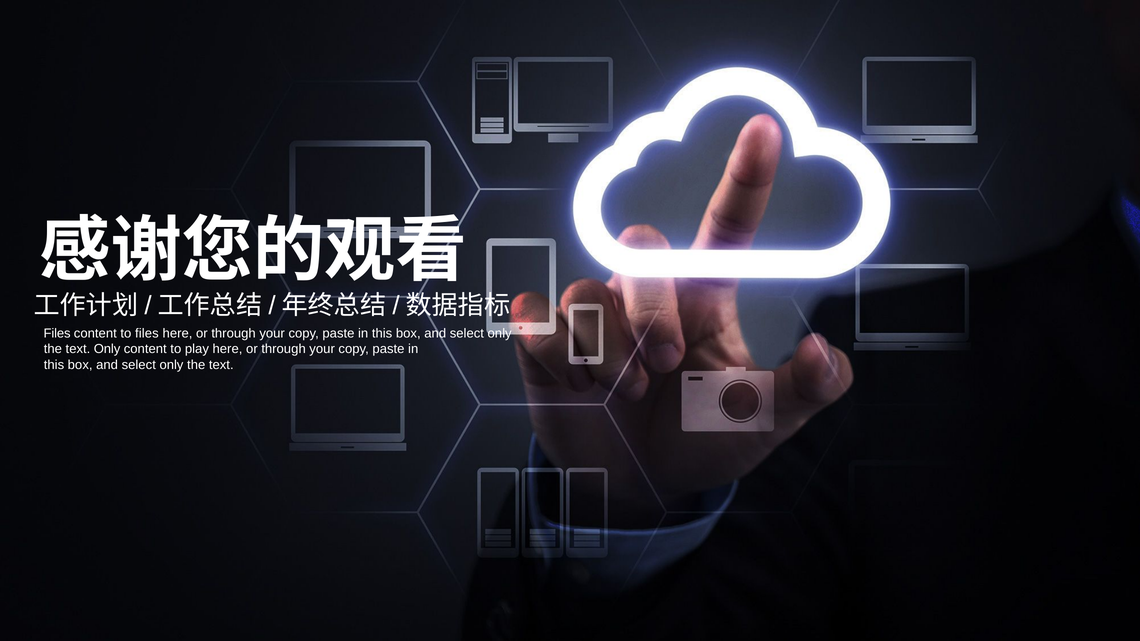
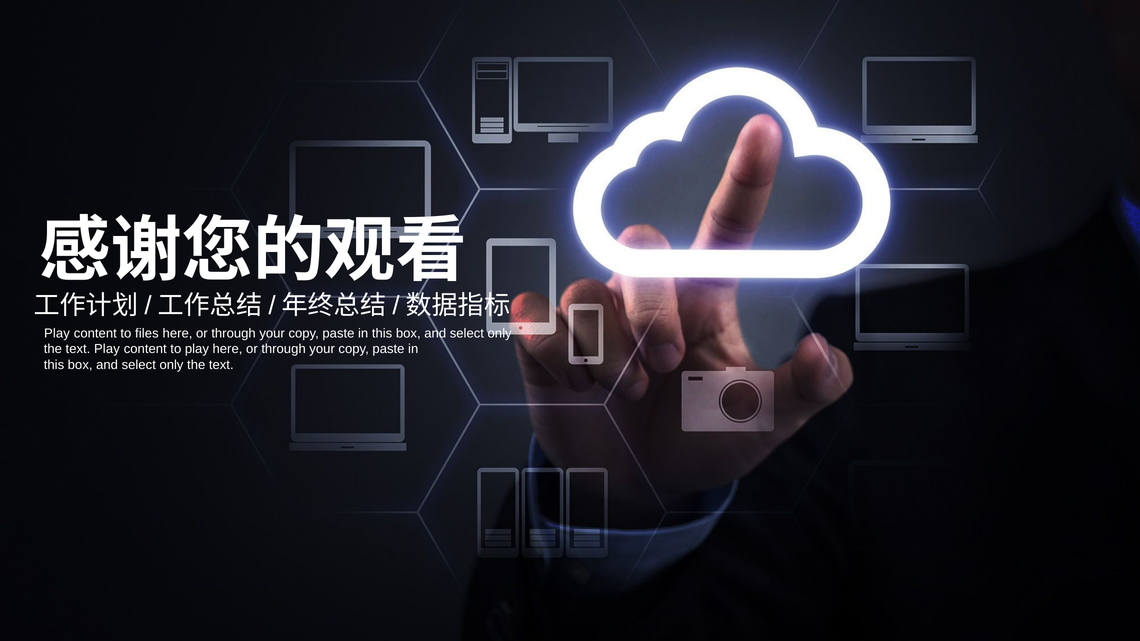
Files: Files -> Play (57, 334)
text Only: Only -> Play (107, 349)
